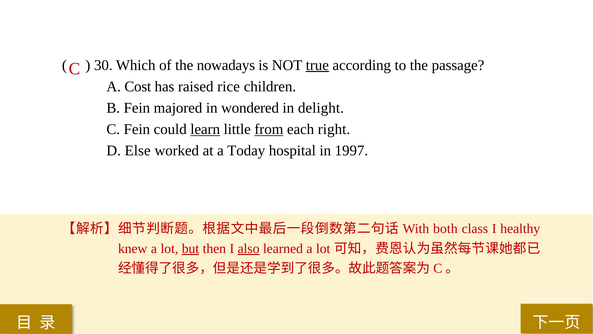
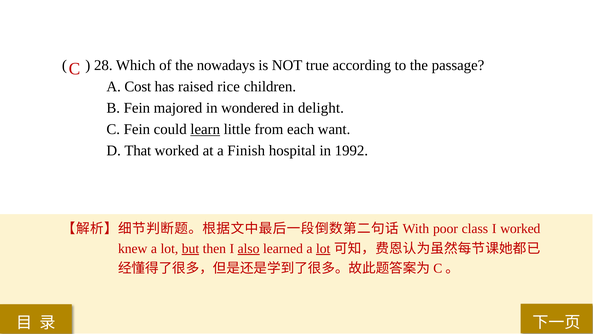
30: 30 -> 28 (103, 65)
true underline: present -> none (317, 65)
from underline: present -> none (269, 129)
right: right -> want (334, 129)
Else: Else -> That (138, 151)
Today: Today -> Finish (246, 151)
1997: 1997 -> 1992 (351, 151)
both: both -> poor (445, 229)
I healthy: healthy -> worked (520, 229)
lot underline: none -> present (323, 248)
